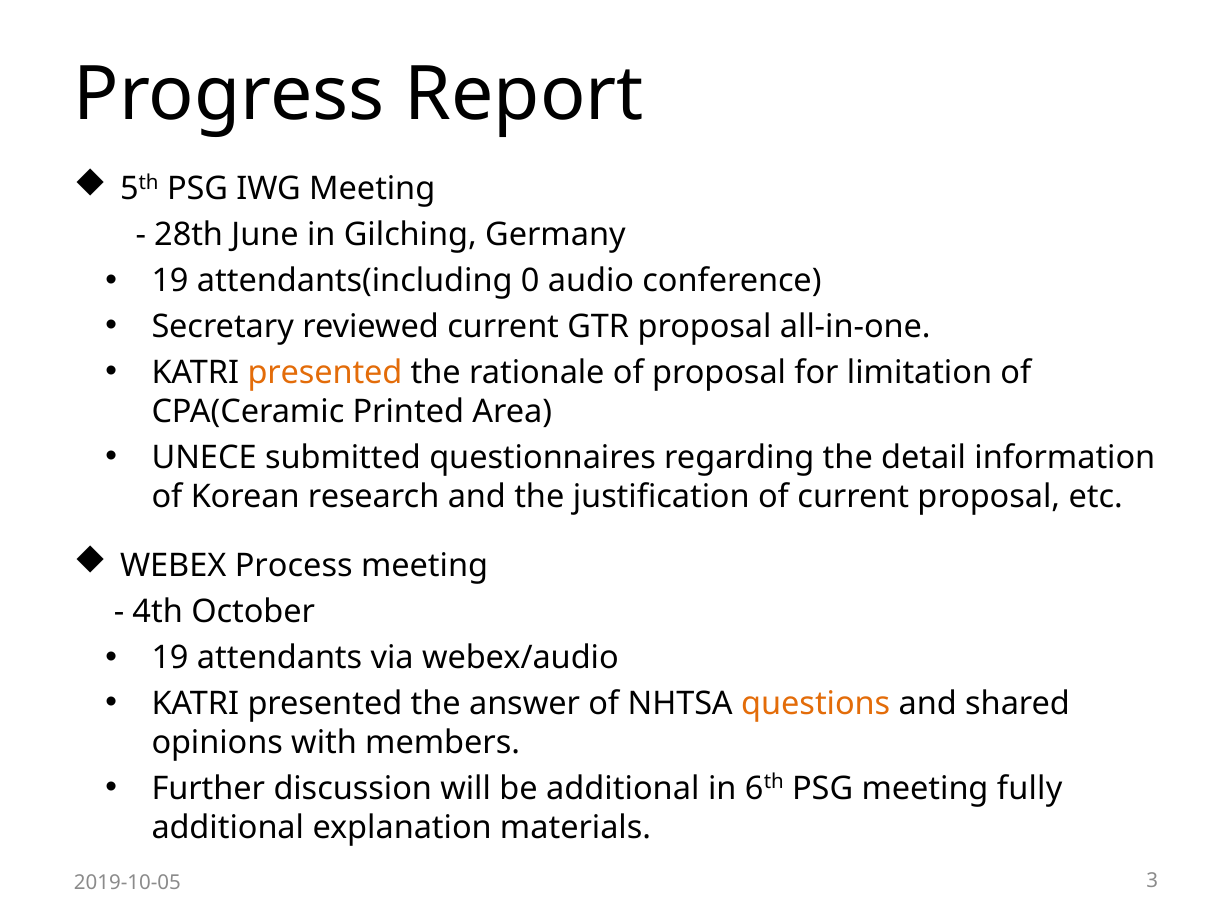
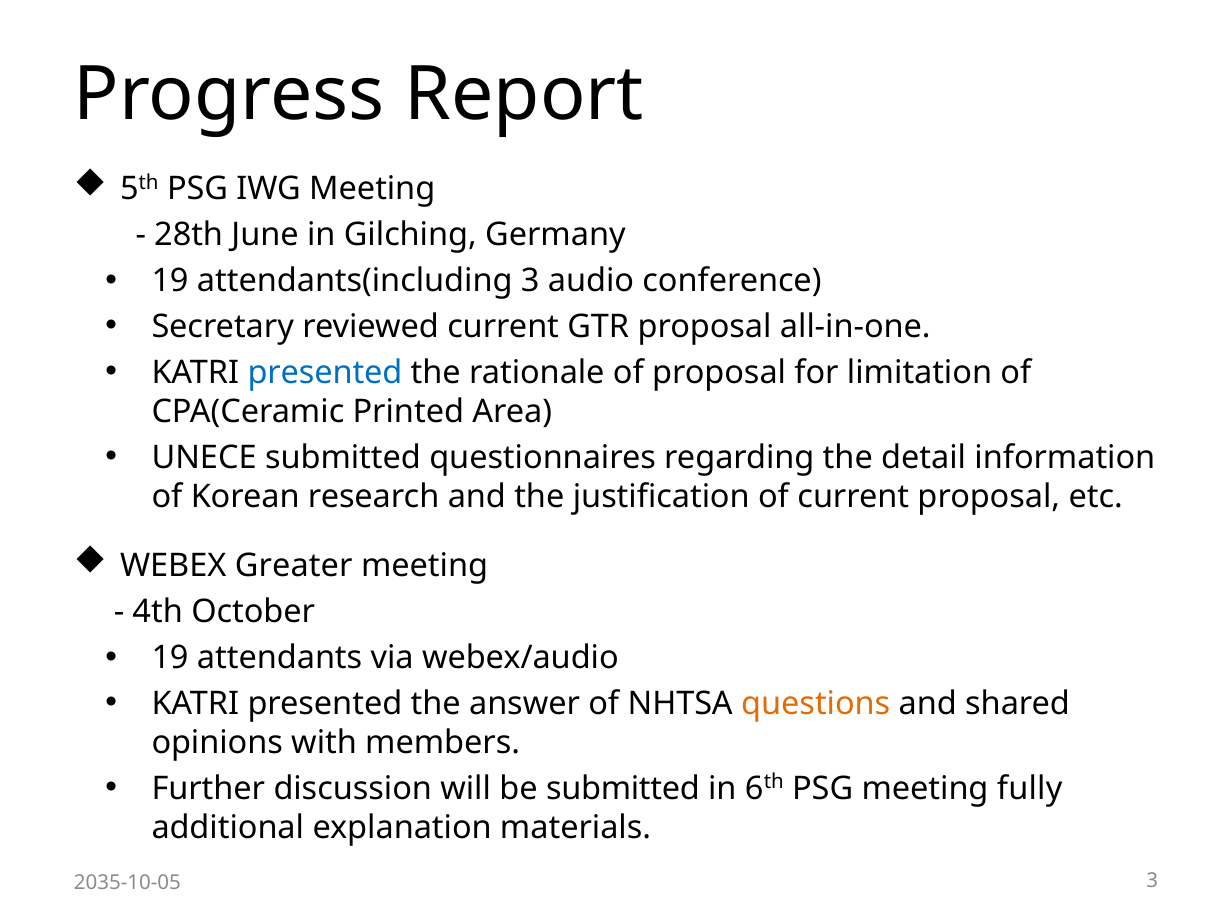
attendants(including 0: 0 -> 3 (530, 281)
presented colour: orange -> blue (325, 373)
Process: Process -> Greater (294, 566)
be additional: additional -> submitted (623, 789)
2019-10-05: 2019-10-05 -> 2035-10-05 (127, 882)
